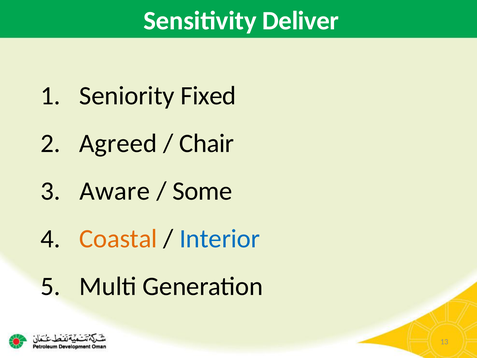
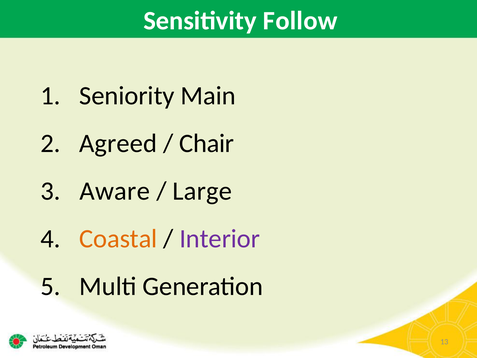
Deliver: Deliver -> Follow (300, 21)
Fixed: Fixed -> Main (208, 96)
Some: Some -> Large (202, 191)
Interior colour: blue -> purple (220, 239)
